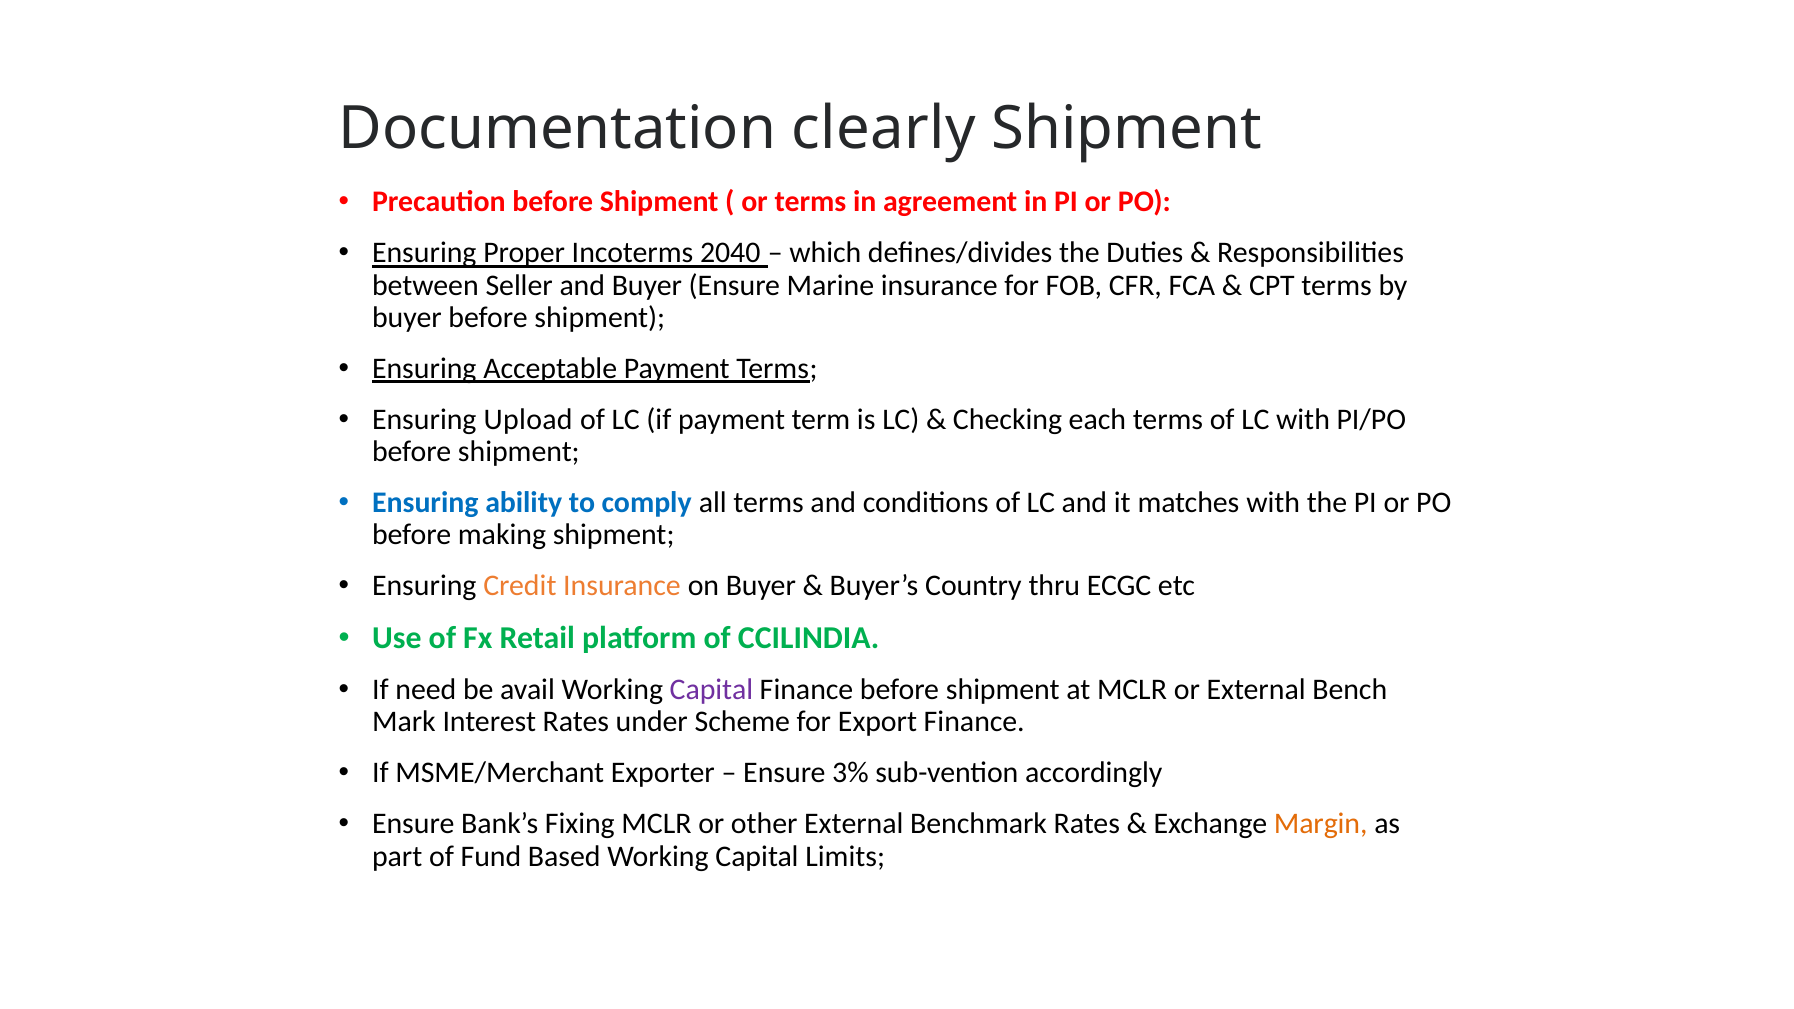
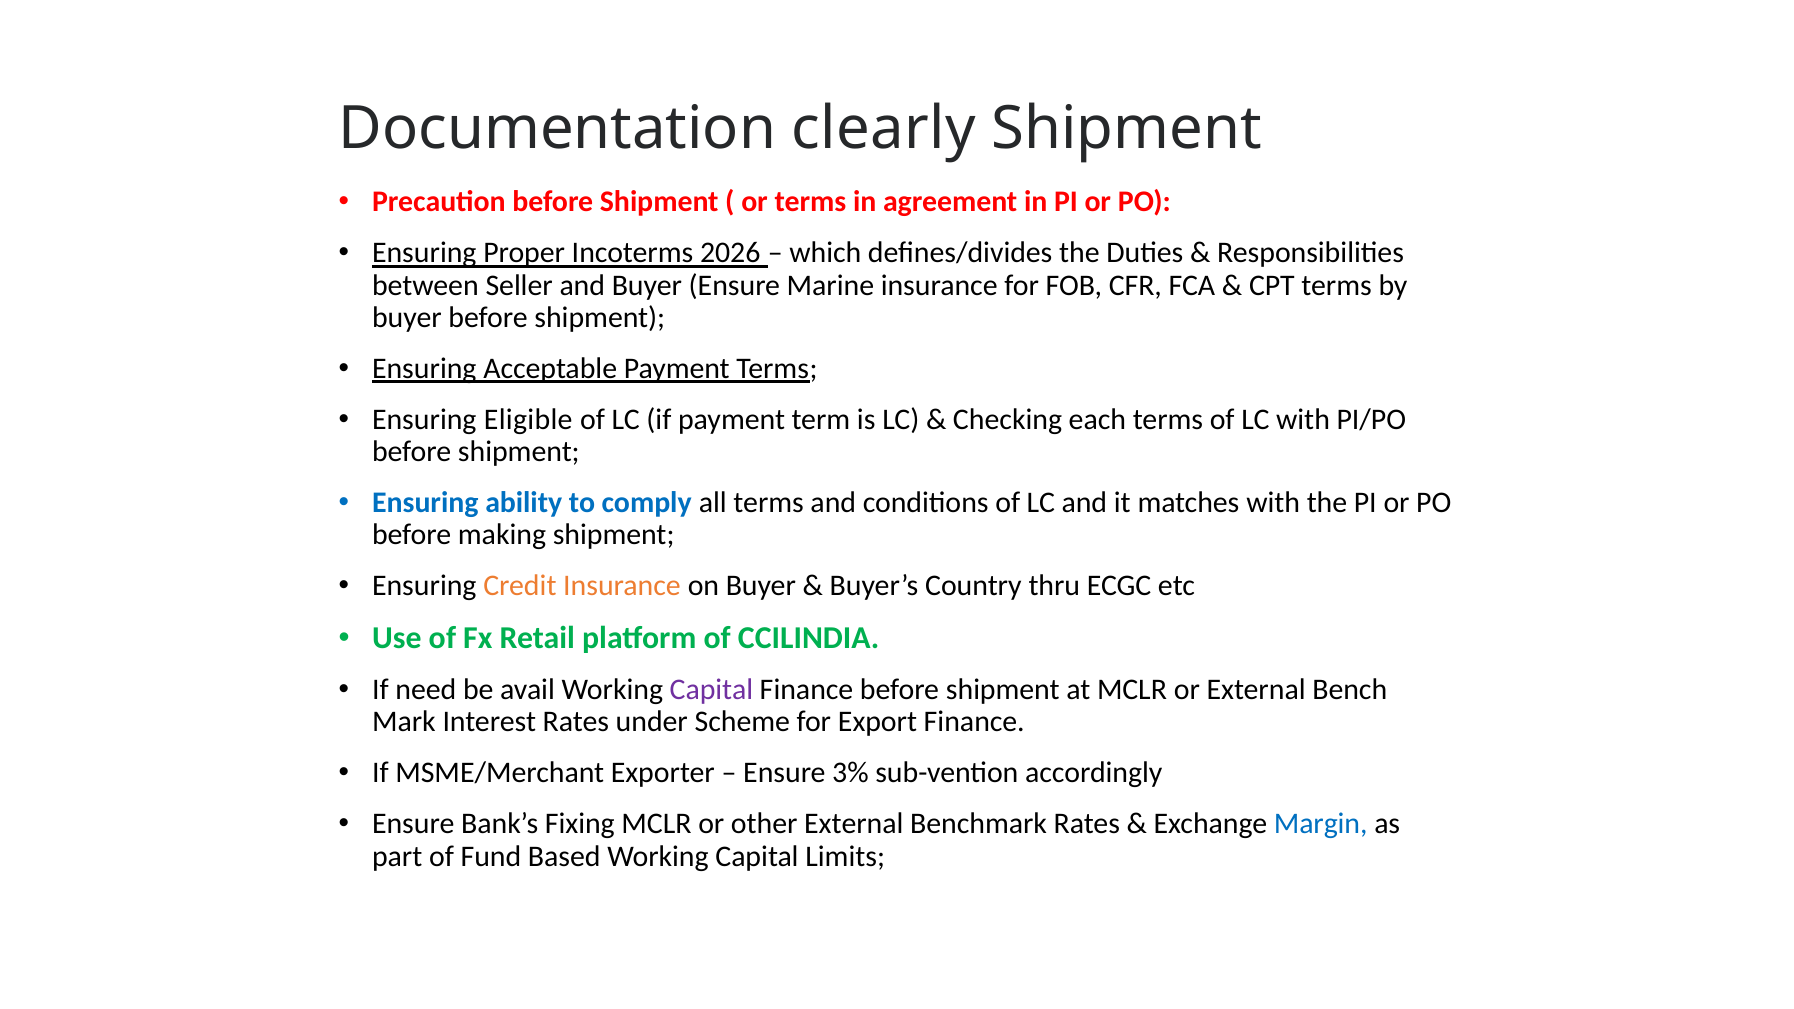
2040: 2040 -> 2026 (730, 253)
Upload: Upload -> Eligible (528, 419)
Margin colour: orange -> blue (1321, 824)
